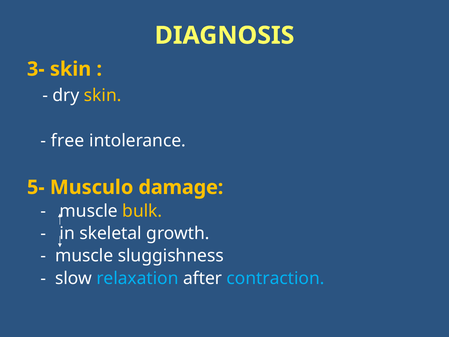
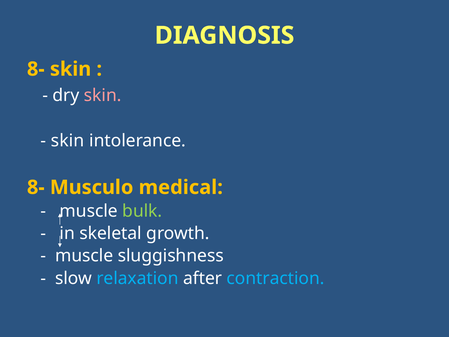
3-: 3- -> 8- (36, 69)
skin colour: yellow -> pink (103, 95)
free: free -> skin (68, 141)
5-: 5- -> 8- (36, 187)
damage: damage -> medical (181, 187)
bulk colour: yellow -> light green (142, 211)
